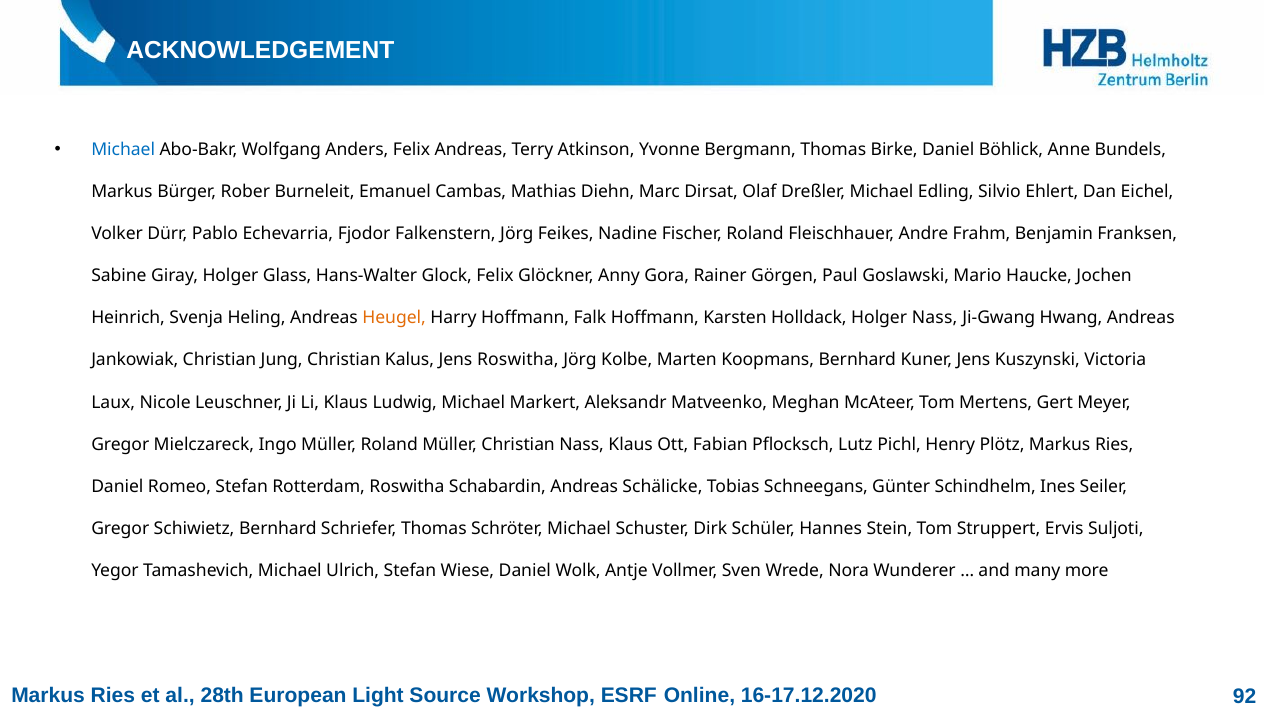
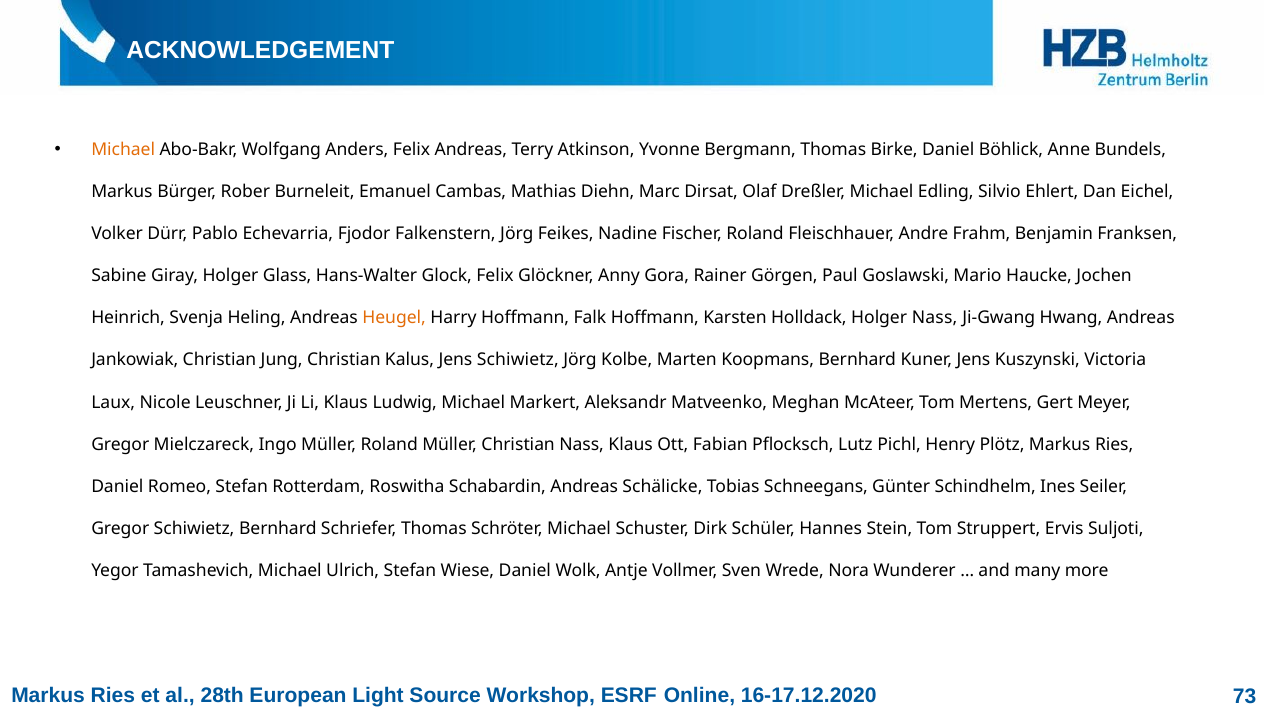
Michael colour: blue -> orange (123, 149)
Jens Roswitha: Roswitha -> Schiwietz (518, 360)
92: 92 -> 73 (1245, 696)
